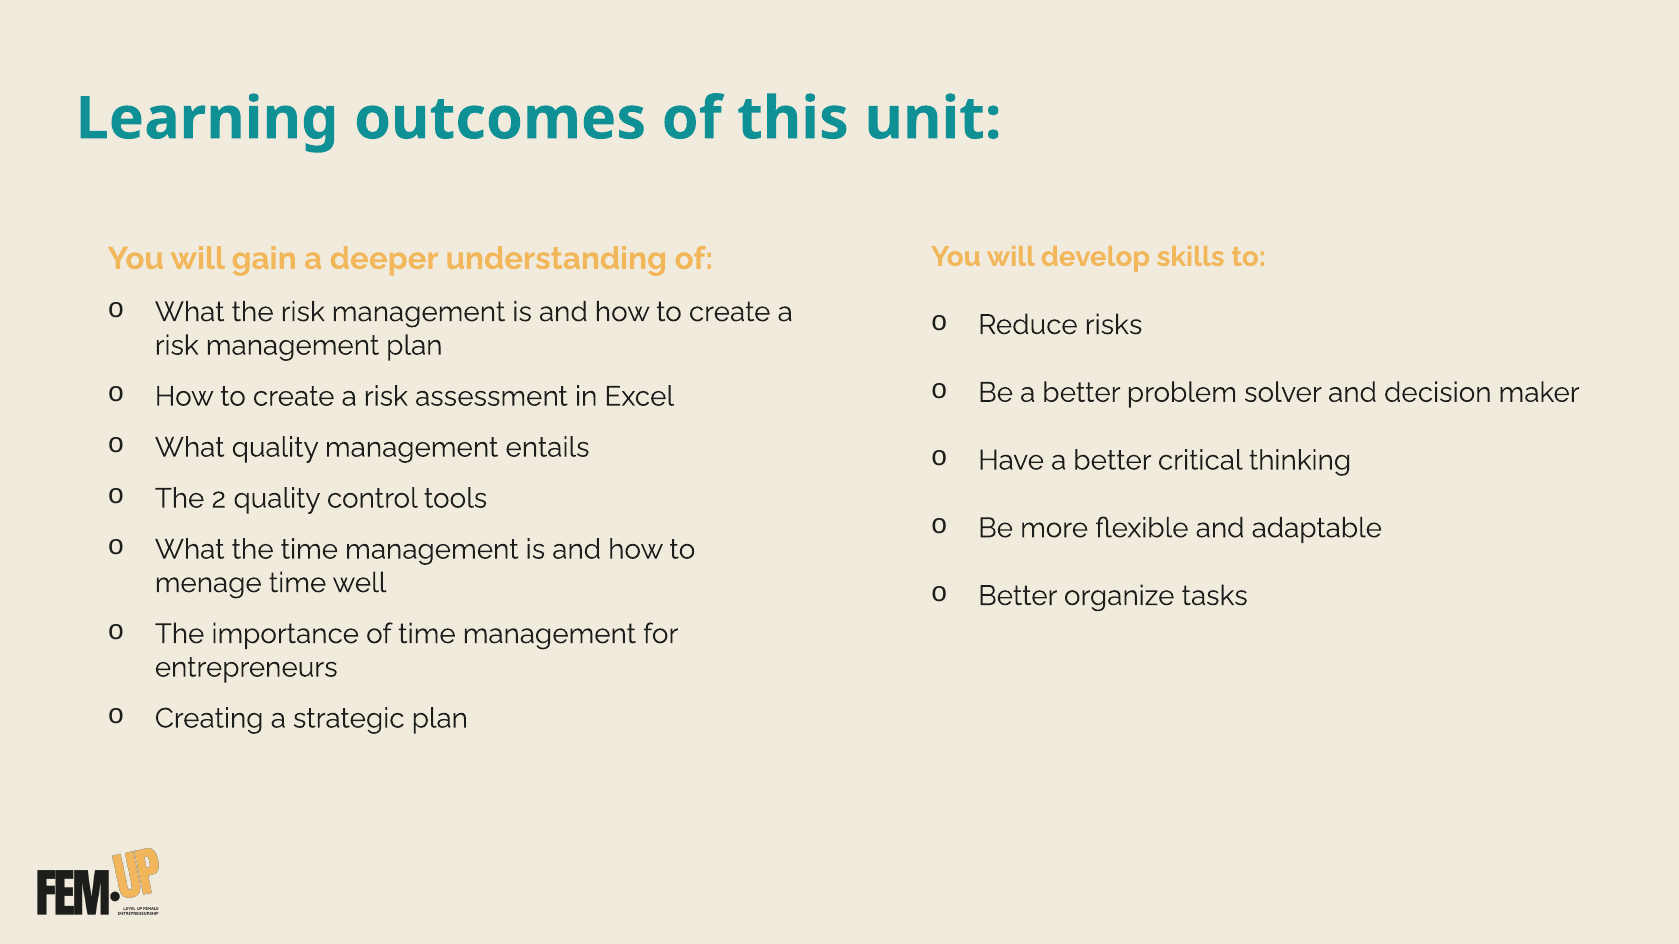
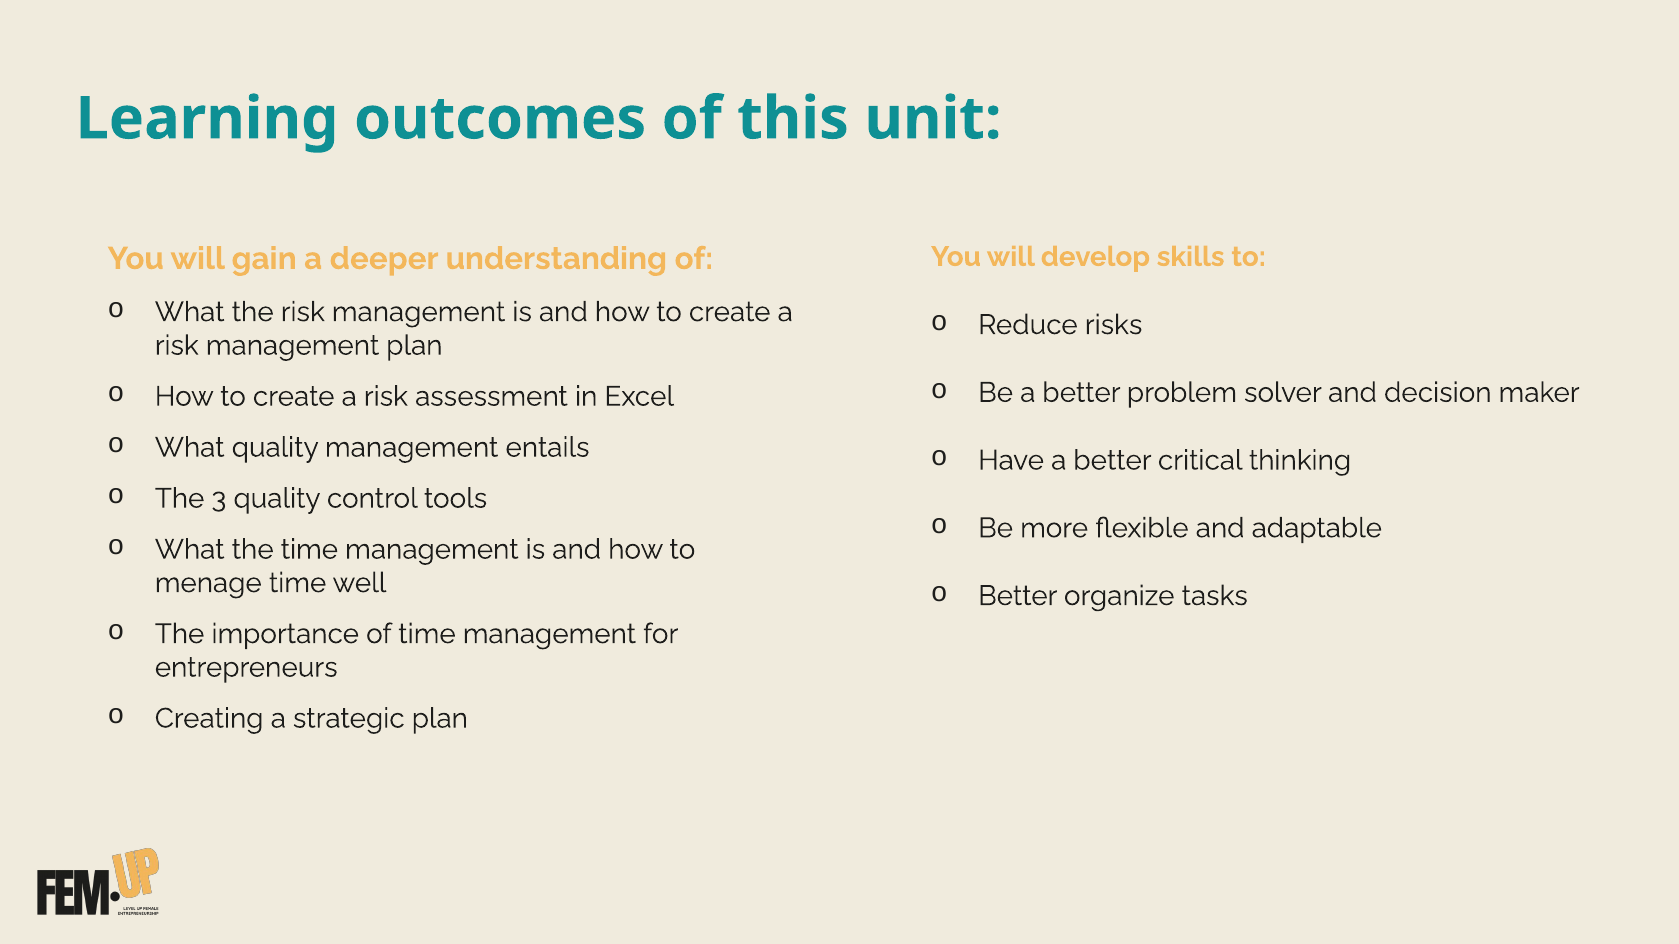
2: 2 -> 3 (219, 499)
